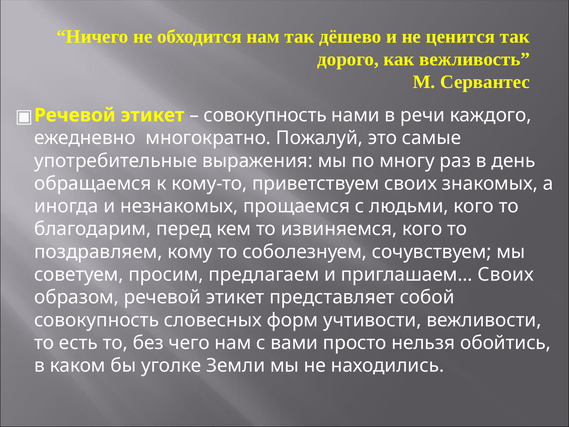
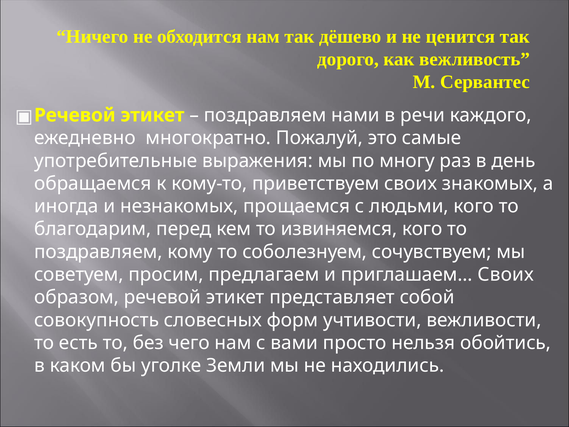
совокупность: совокупность -> поздравляем (265, 115)
